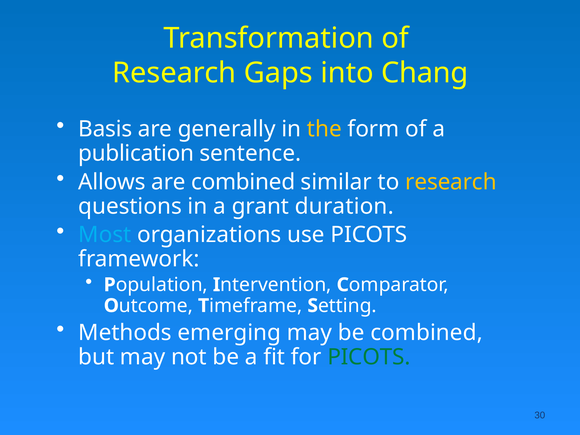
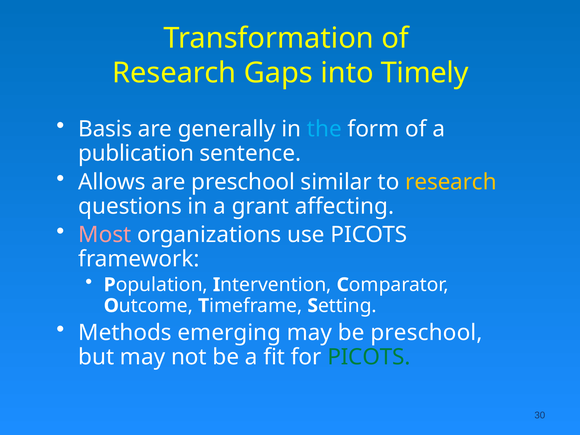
Chang: Chang -> Timely (425, 73)
the colour: yellow -> light blue (324, 129)
are combined: combined -> preschool (243, 182)
duration: duration -> affecting (344, 206)
Most colour: light blue -> pink (105, 235)
be combined: combined -> preschool (426, 333)
